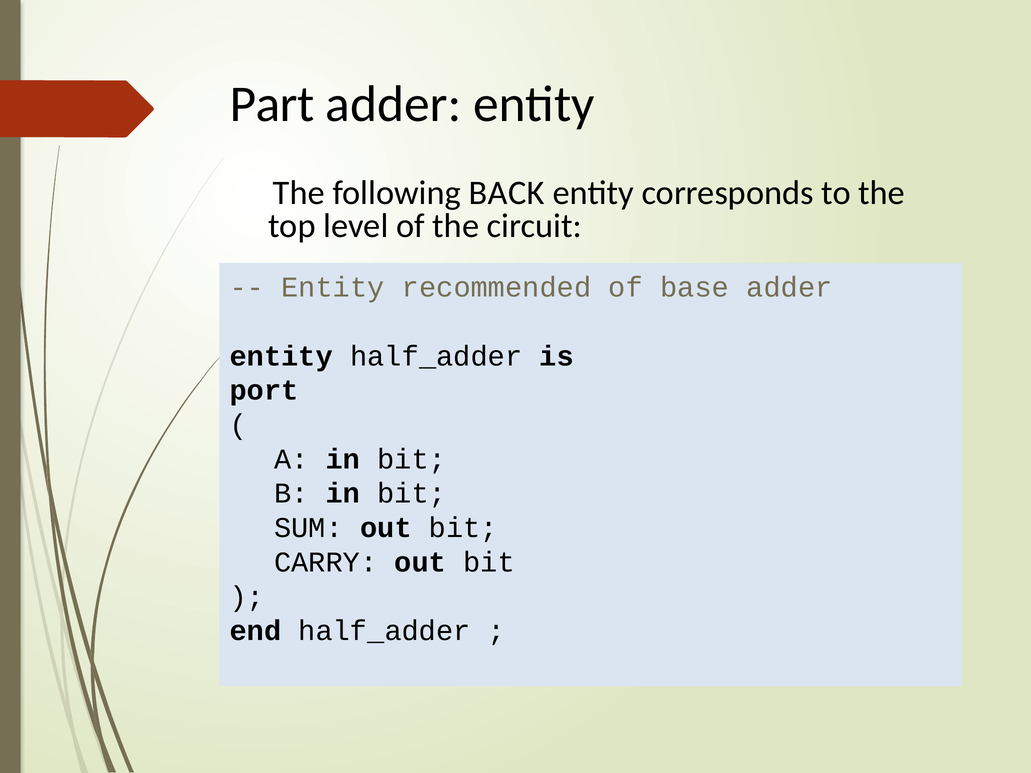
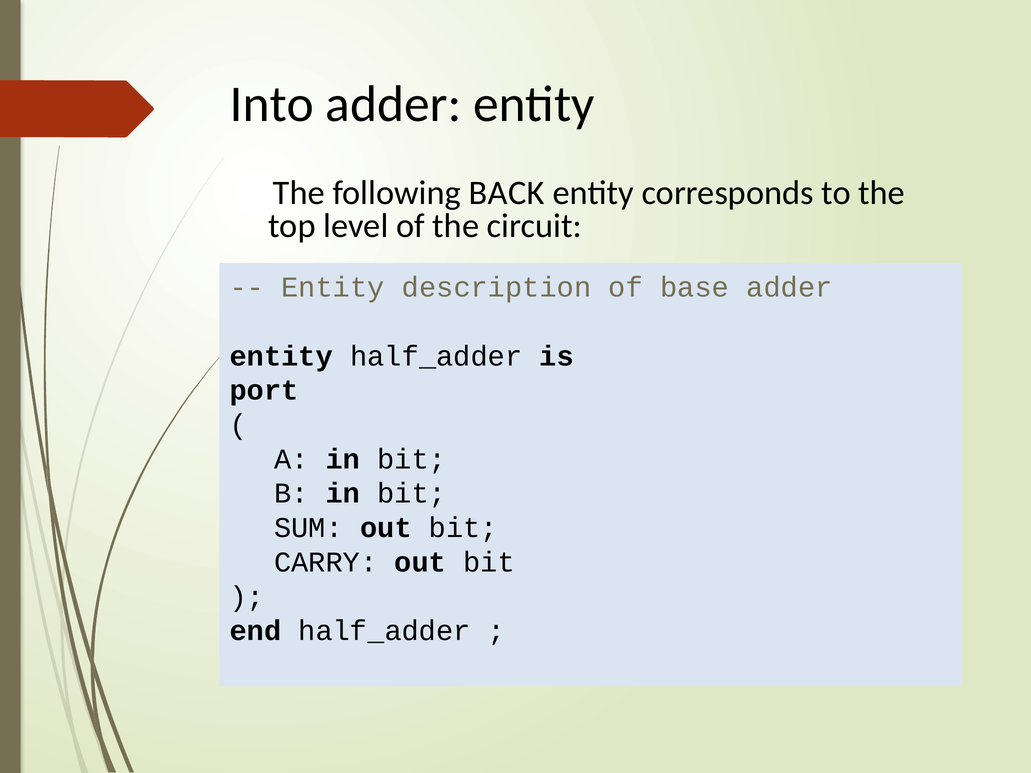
Part: Part -> Into (272, 104)
recommended: recommended -> description (497, 287)
